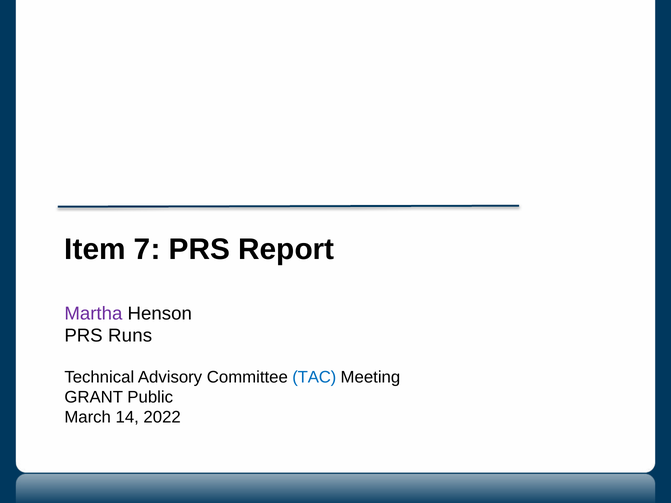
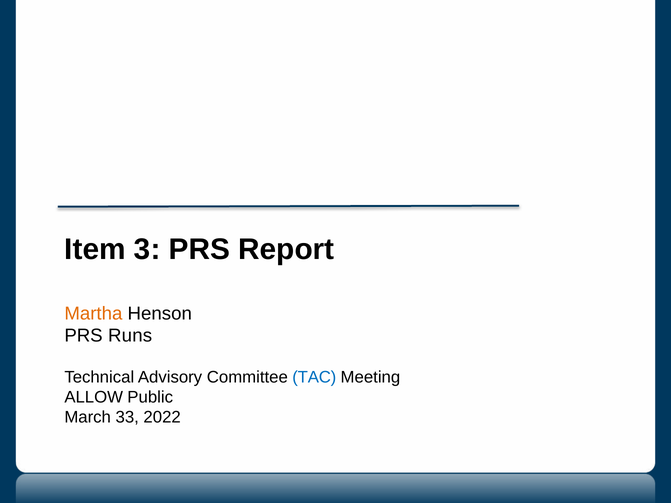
7: 7 -> 3 (147, 249)
Martha colour: purple -> orange (93, 314)
GRANT: GRANT -> ALLOW (94, 397)
14: 14 -> 33 (127, 417)
